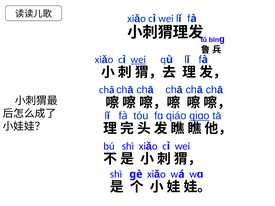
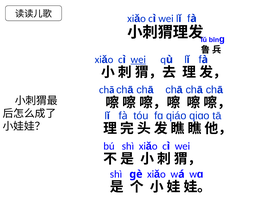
qiɑo underline: present -> none (199, 116)
